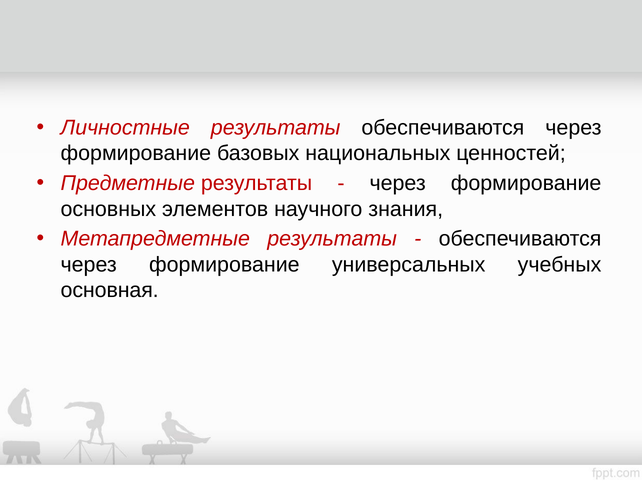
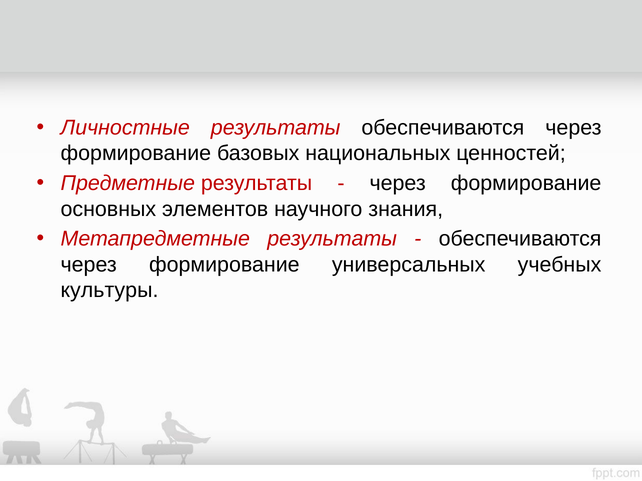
основная: основная -> культуры (110, 291)
